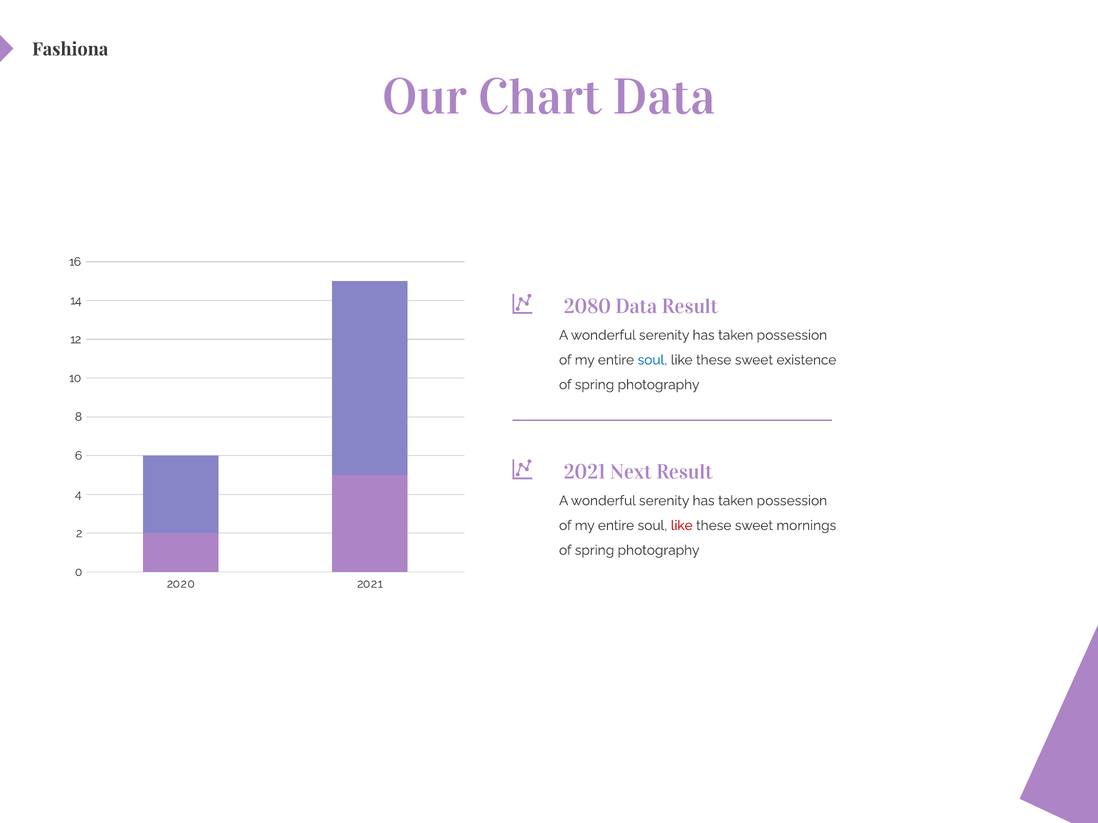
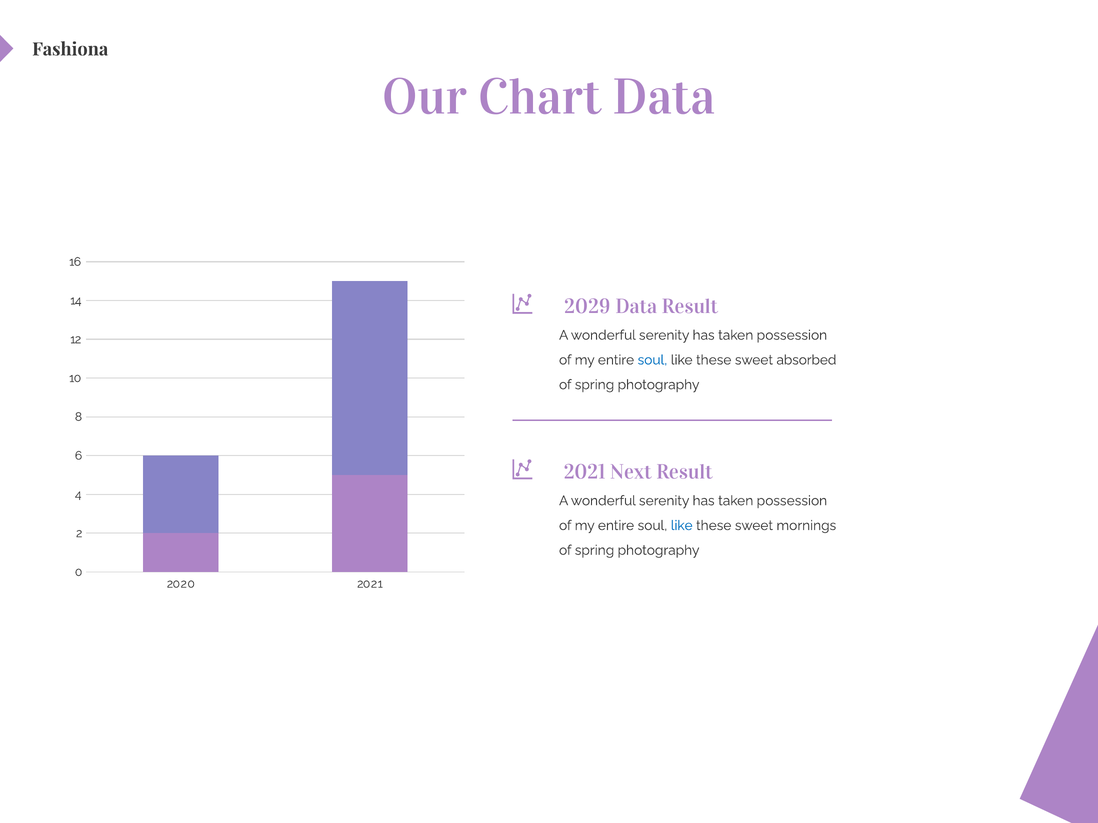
2080: 2080 -> 2029 (587, 307)
existence: existence -> absorbed (806, 360)
like colour: red -> blue (682, 526)
